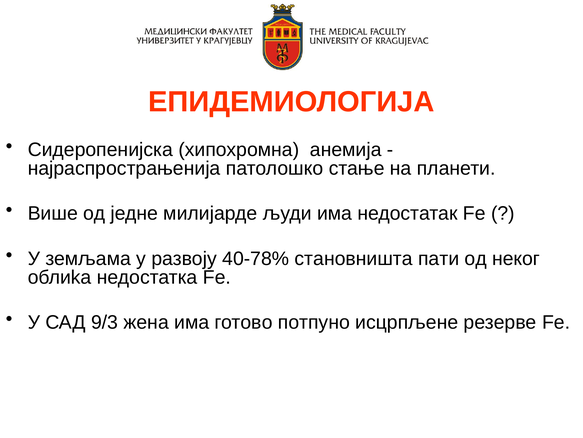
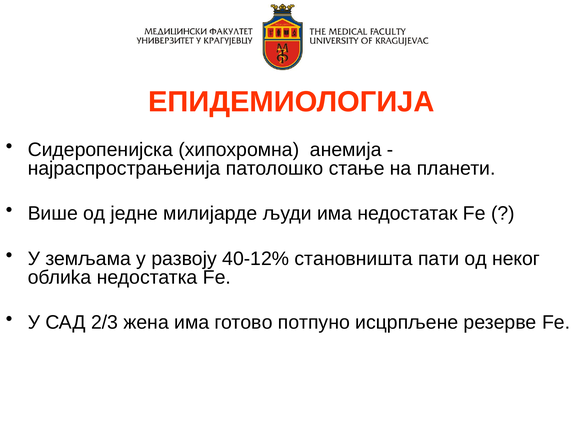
40-78%: 40-78% -> 40-12% (256, 258)
9/3: 9/3 -> 2/3 (105, 322)
